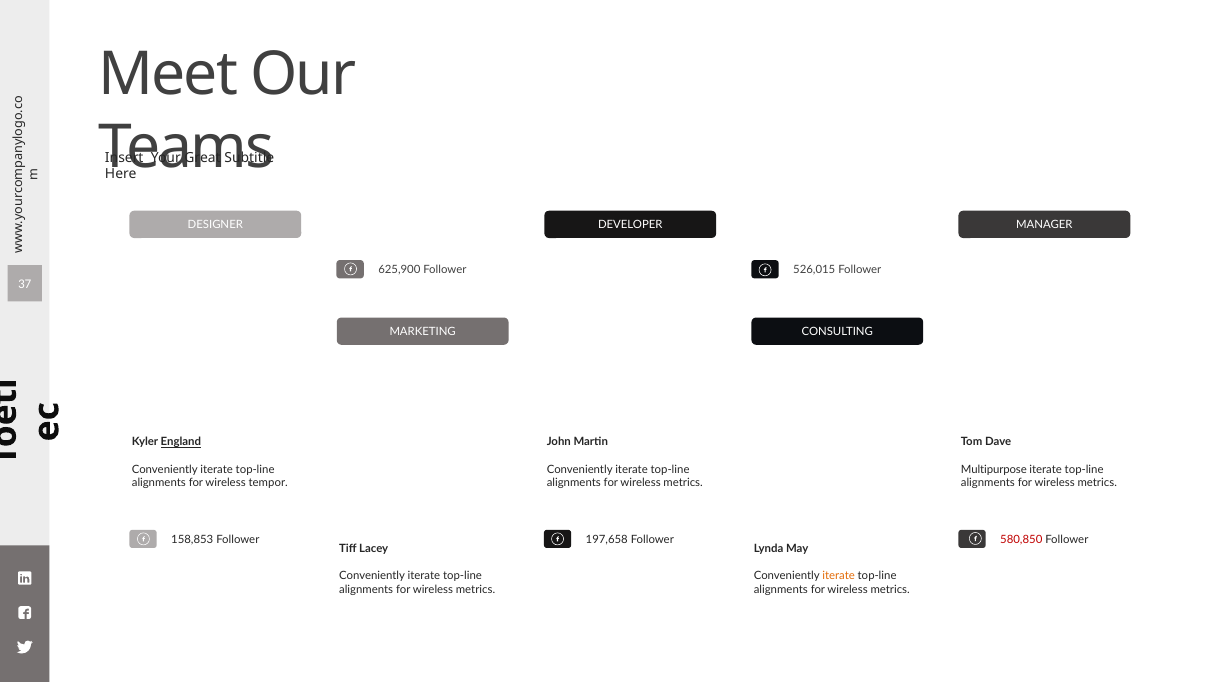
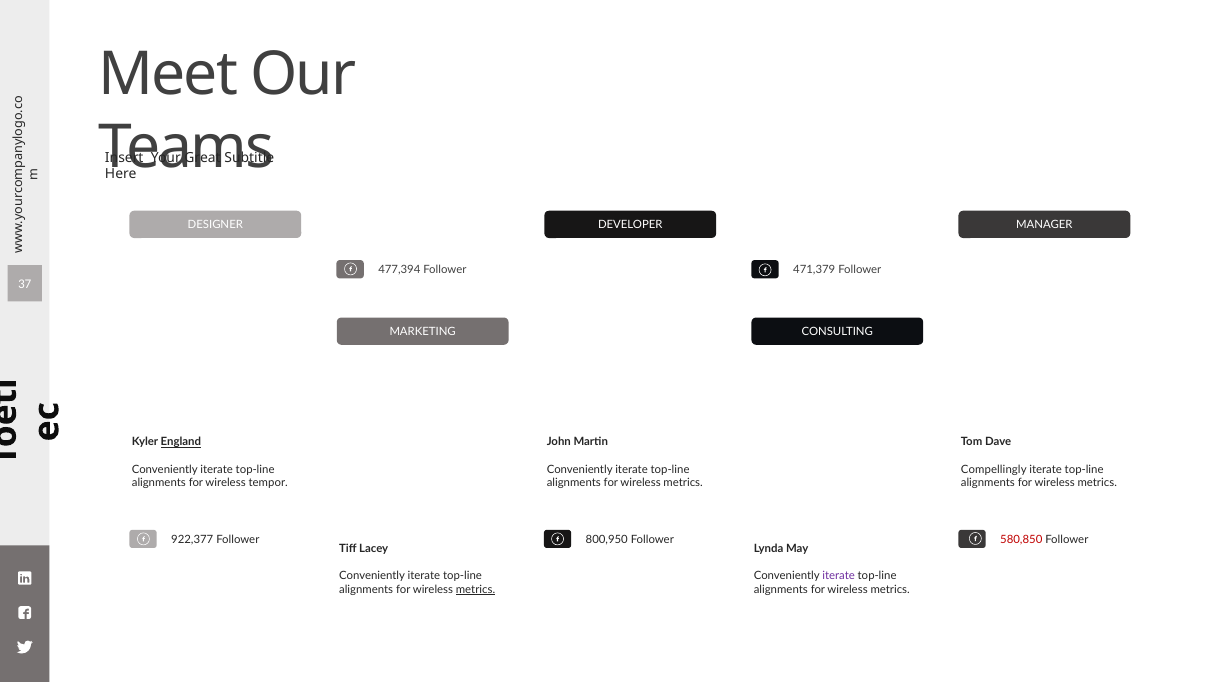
625,900: 625,900 -> 477,394 (399, 270)
526,015: 526,015 -> 471,379 (814, 270)
Multipurpose: Multipurpose -> Compellingly (994, 470)
158,853: 158,853 -> 922,377 (192, 540)
197,658: 197,658 -> 800,950 (607, 540)
iterate colour: orange -> purple (839, 576)
metrics underline: none -> present (476, 590)
